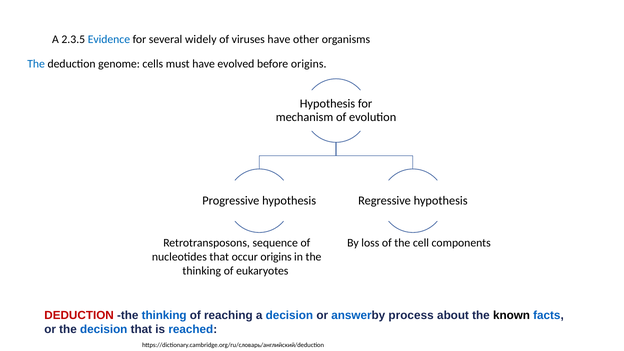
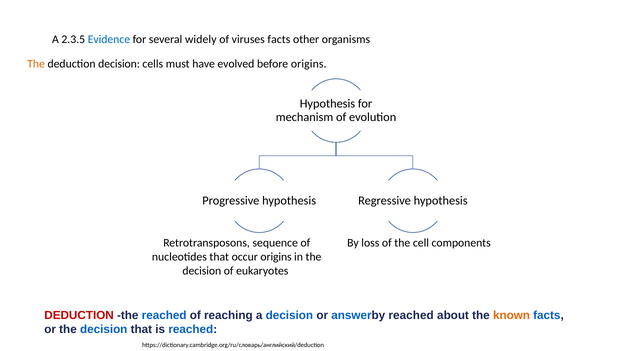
viruses have: have -> facts (279, 39)
The colour: blue -> orange (36, 64)
deduction genome: genome -> decision (119, 64)
thinking: thinking -> decision (202, 271)
thinking: thinking -> reached (164, 315)
answerby process: process -> reached (411, 315)
known colour: black -> orange (512, 315)
